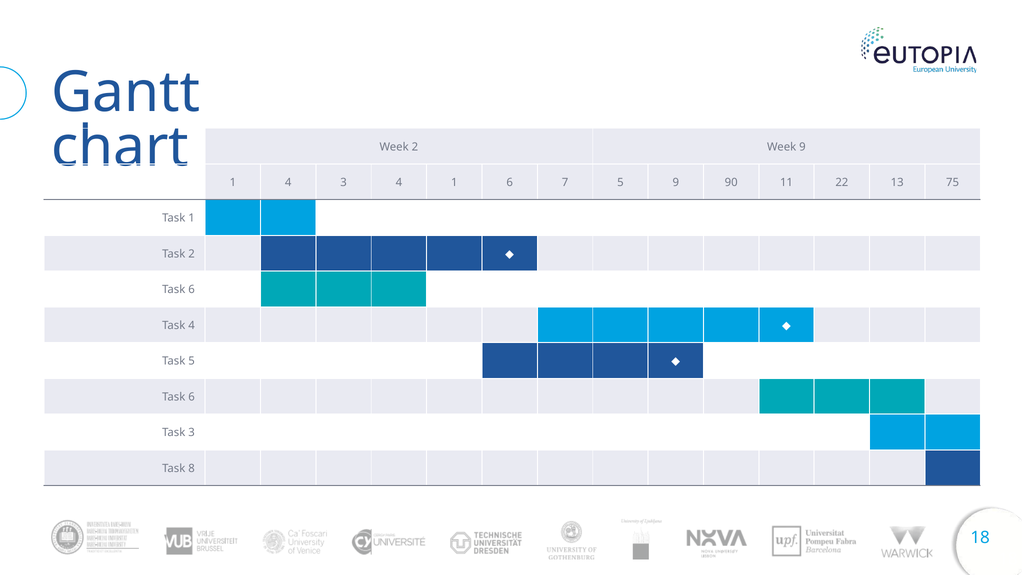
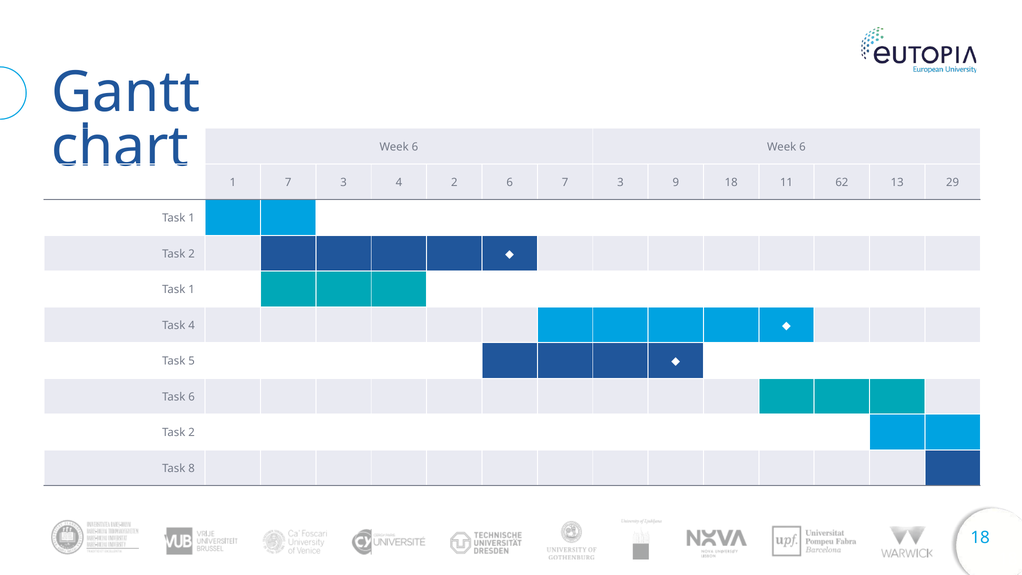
2: 2 -> 6 (415, 147)
9: 9 -> 6 (802, 147)
1 4: 4 -> 7 (288, 182)
4 1: 1 -> 2 (454, 182)
6 7 5: 5 -> 3 (620, 182)
9 90: 90 -> 18 (731, 182)
22: 22 -> 62 (842, 182)
75: 75 -> 29 (953, 182)
6: 6 -> 1 (192, 290)
3: 3 -> 2 (192, 433)
